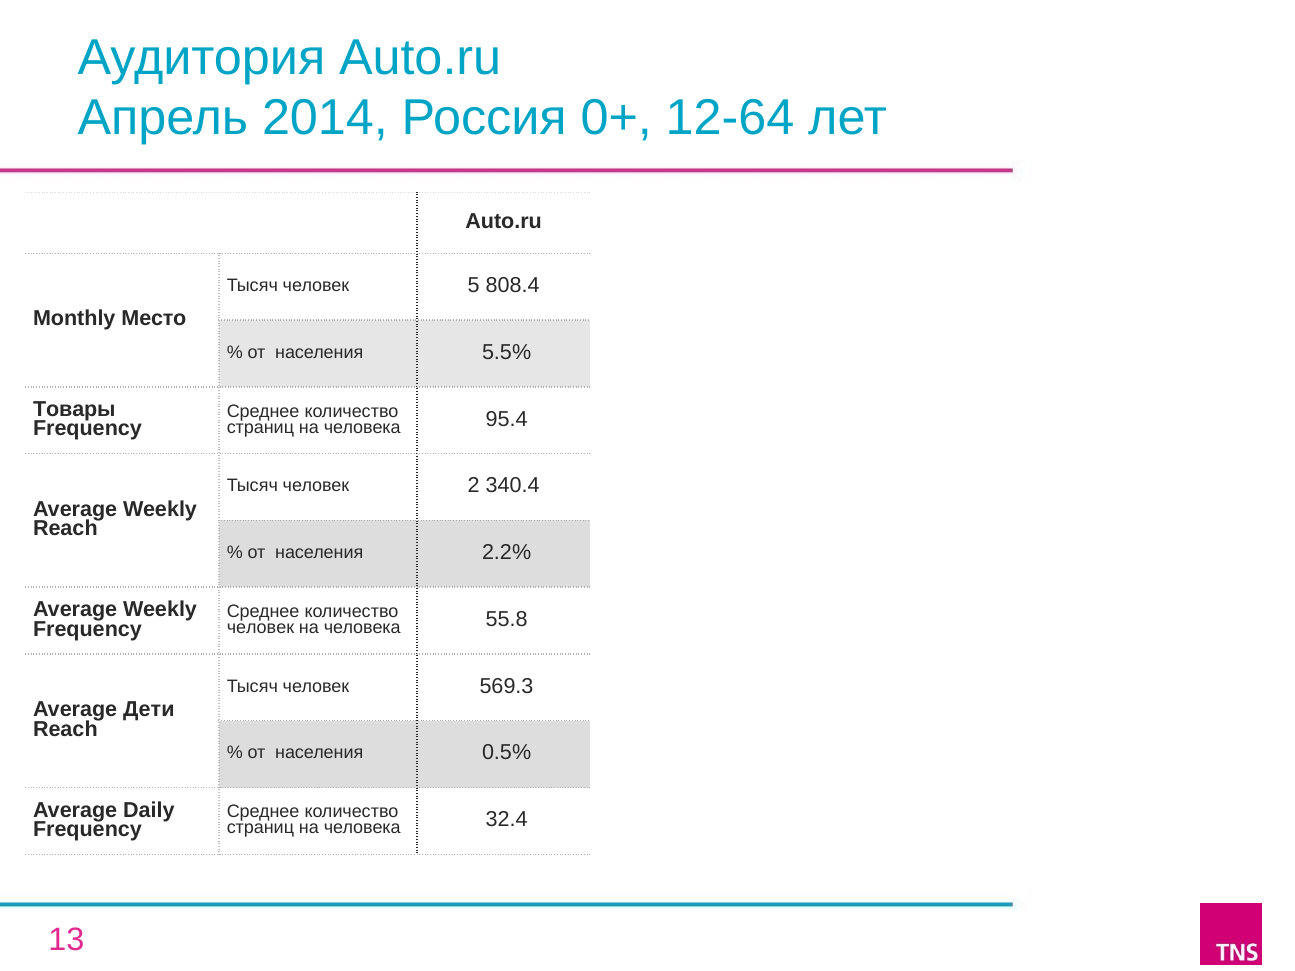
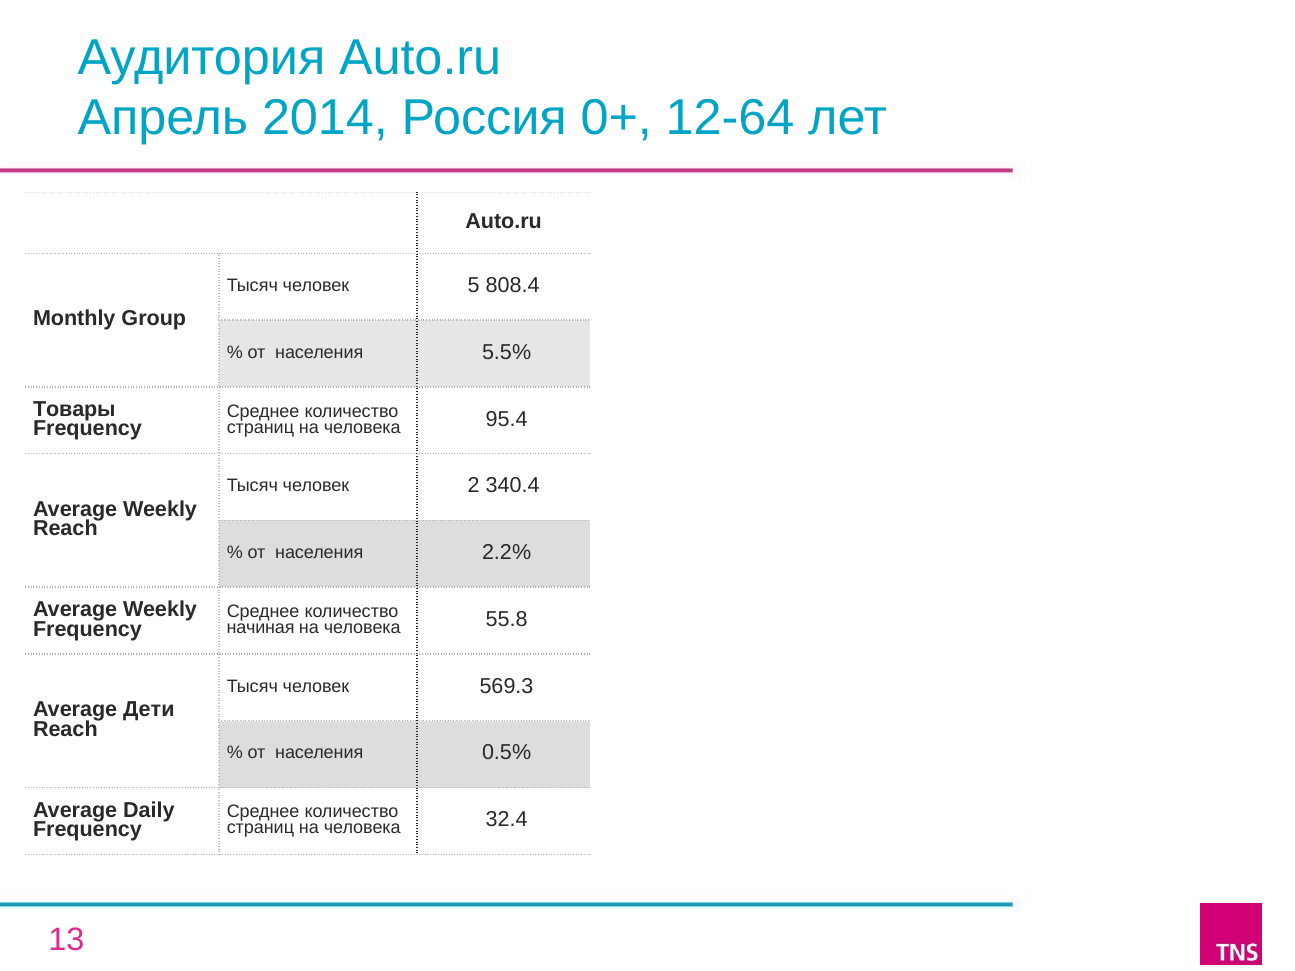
Место: Место -> Group (154, 319)
человек: человек -> начиная (261, 628)
